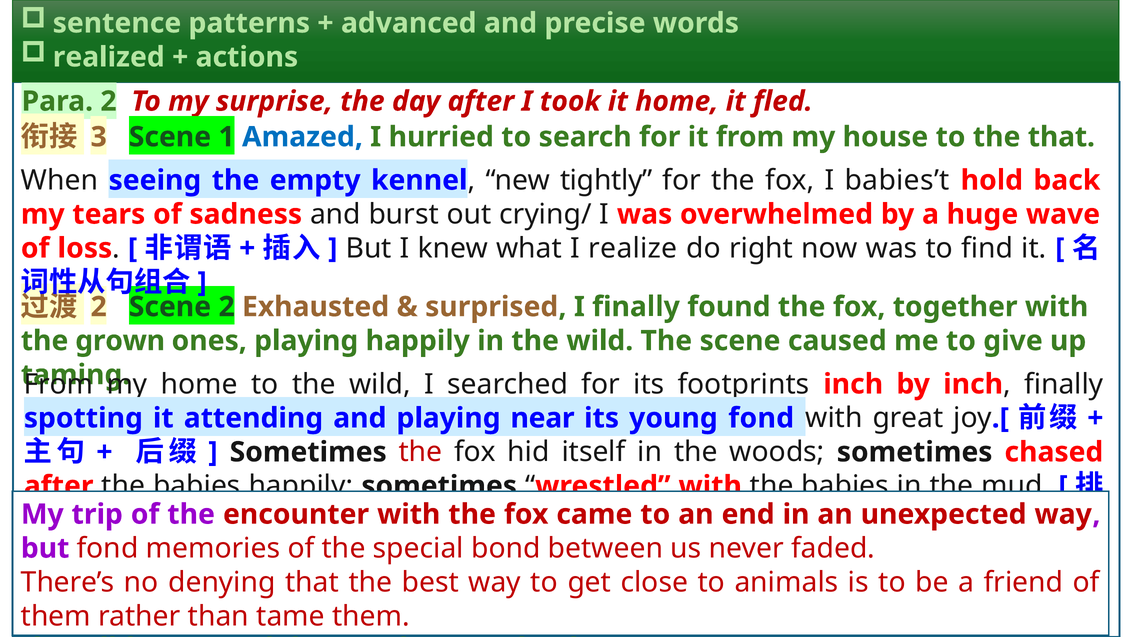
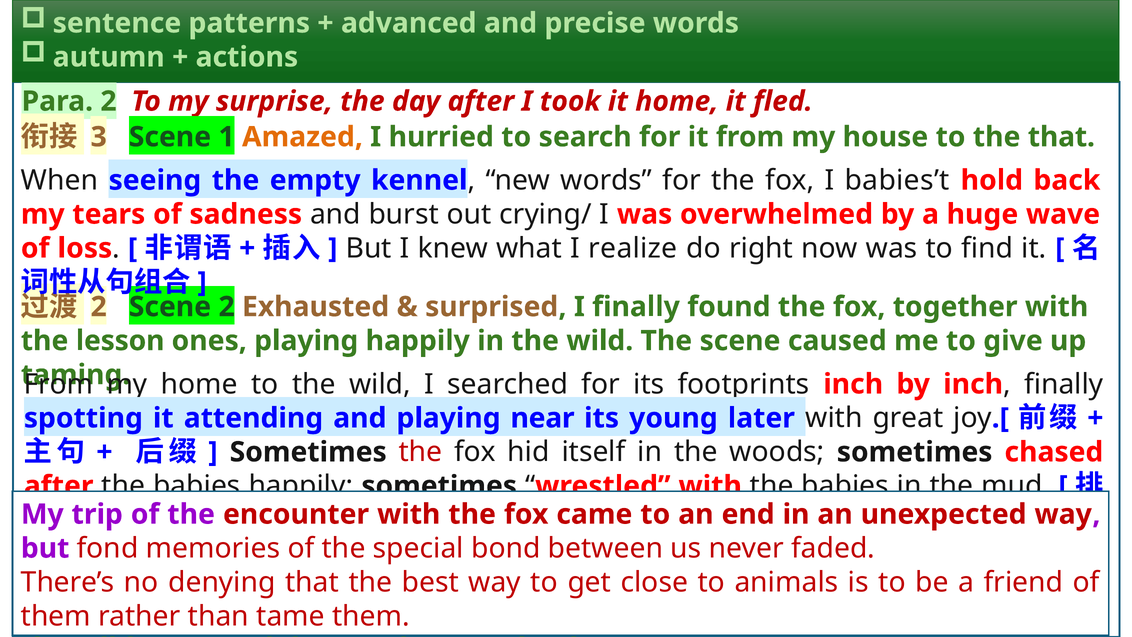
realized: realized -> autumn (109, 57)
Amazed colour: blue -> orange (302, 137)
new tightly: tightly -> words (606, 180)
grown: grown -> lesson (120, 341)
young fond: fond -> later (761, 418)
